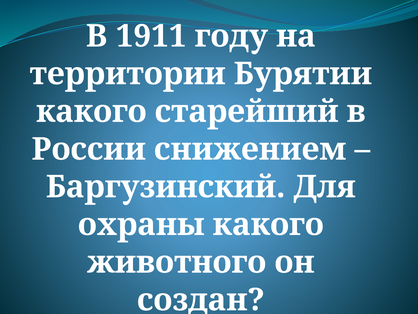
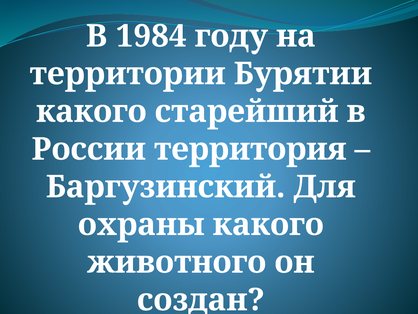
1911: 1911 -> 1984 (151, 36)
снижением: снижением -> территория (250, 149)
